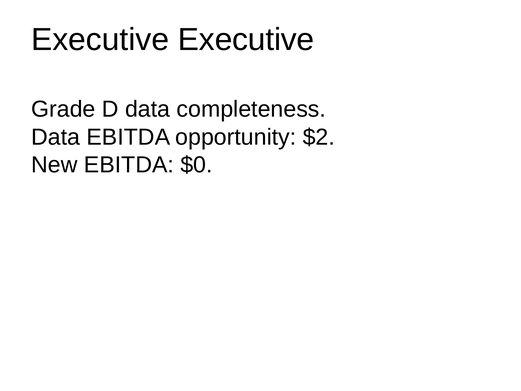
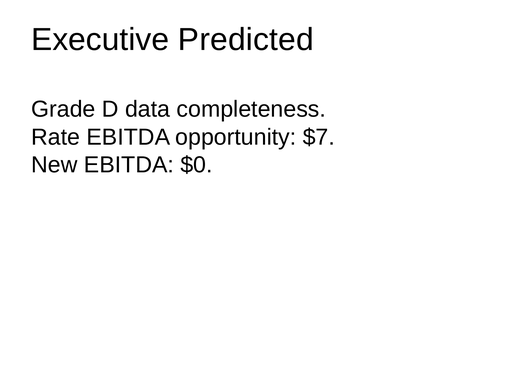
Executive Executive: Executive -> Predicted (246, 40)
Data: Data -> Rate (56, 137)
$2: $2 -> $7 (319, 137)
